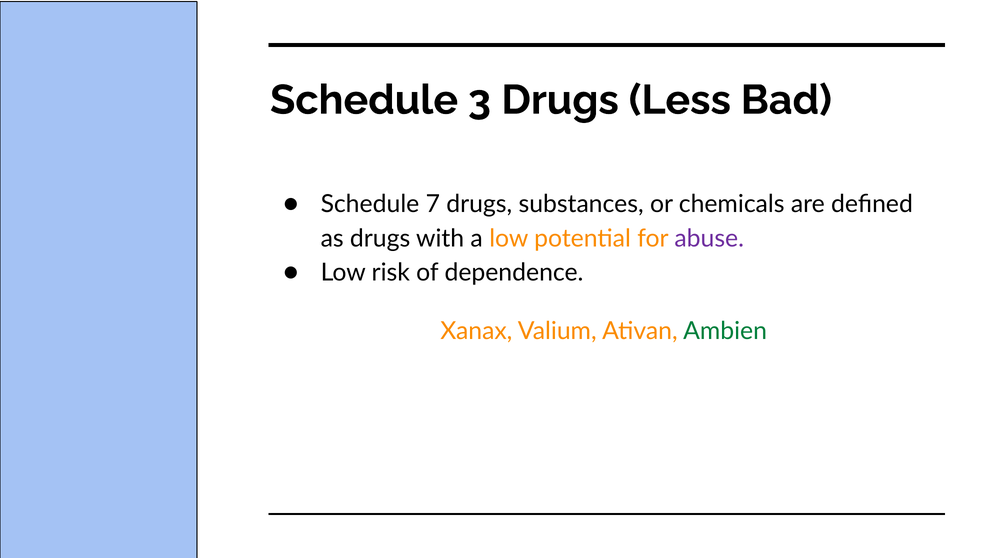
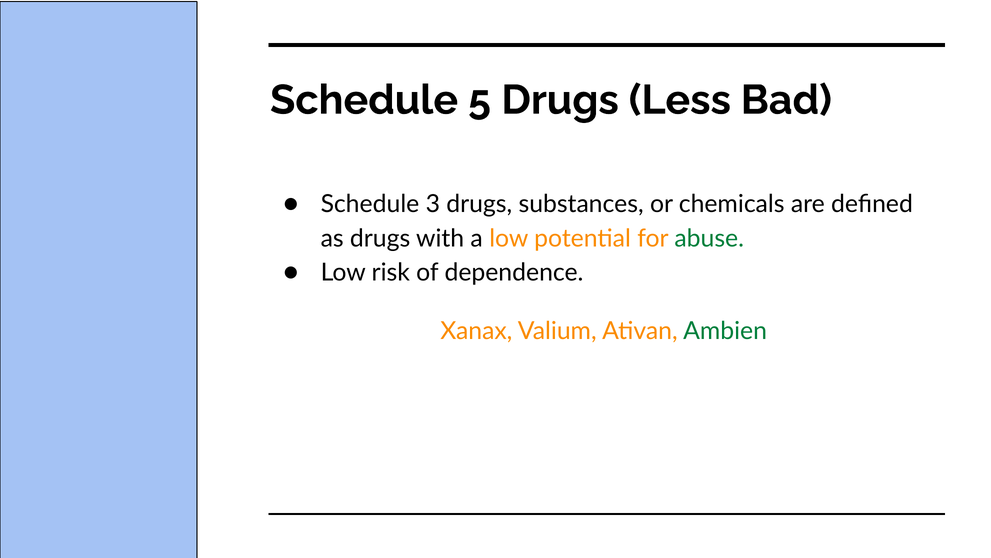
3: 3 -> 5 (479, 100)
7: 7 -> 3 (433, 204)
abuse colour: purple -> green (709, 238)
